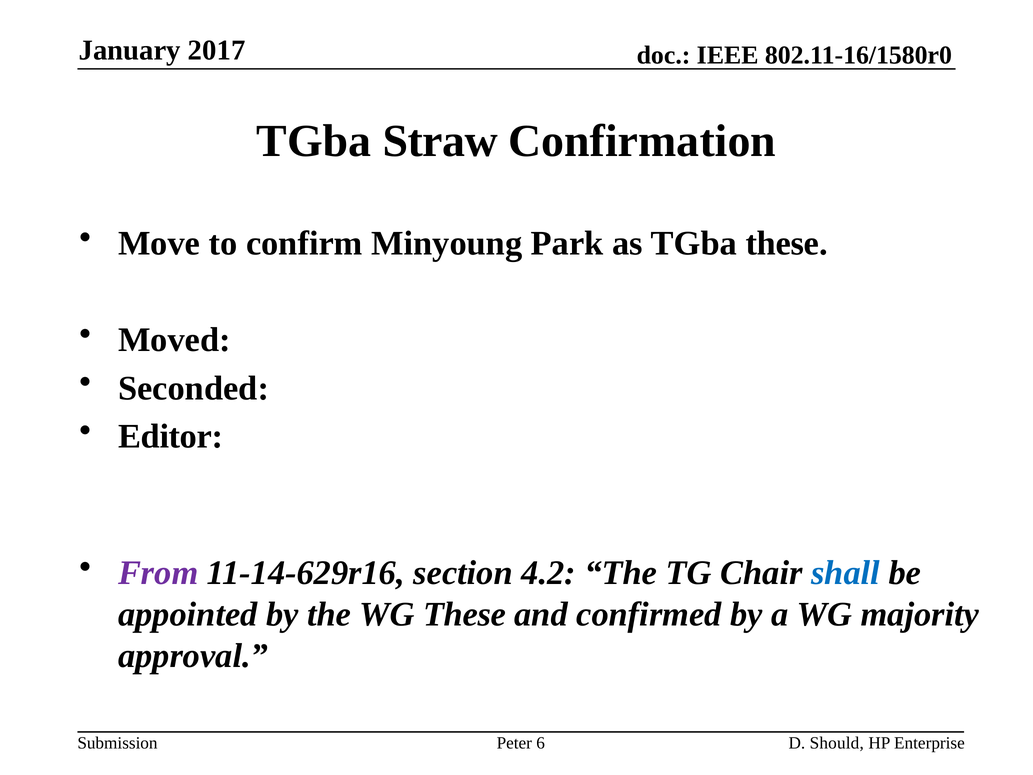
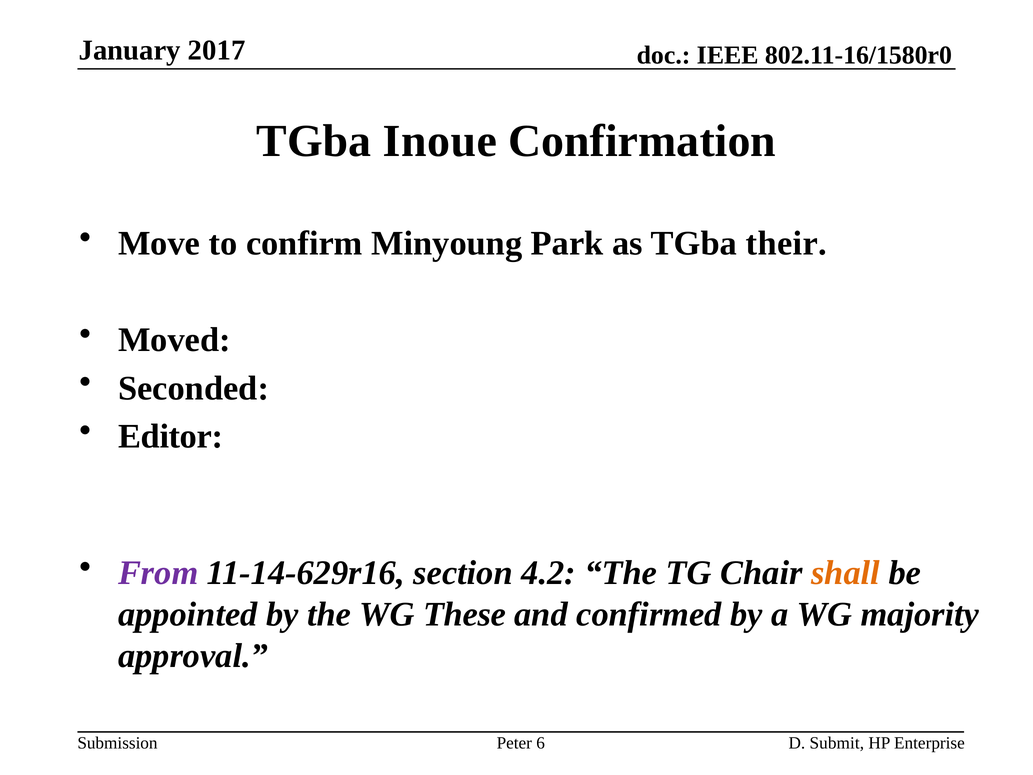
Straw: Straw -> Inoue (440, 141)
TGba these: these -> their (786, 244)
shall colour: blue -> orange (845, 573)
Should: Should -> Submit (837, 743)
